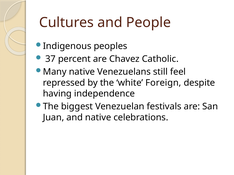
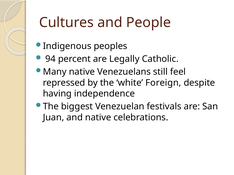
37: 37 -> 94 (50, 59)
Chavez: Chavez -> Legally (124, 59)
